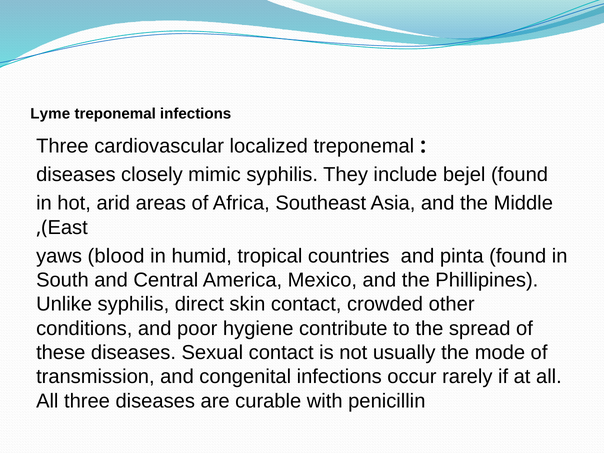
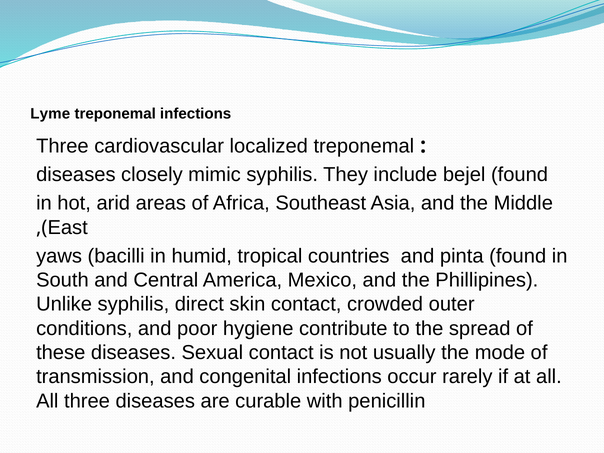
blood: blood -> bacilli (116, 256)
other: other -> outer (452, 304)
